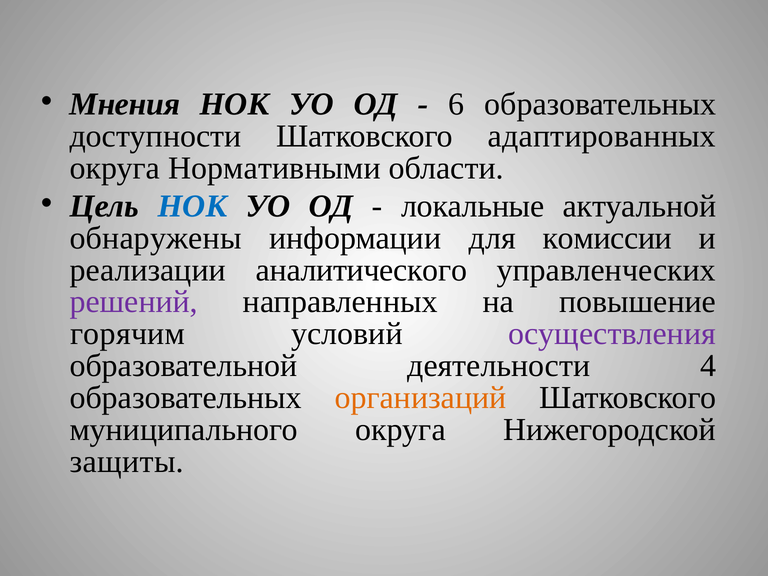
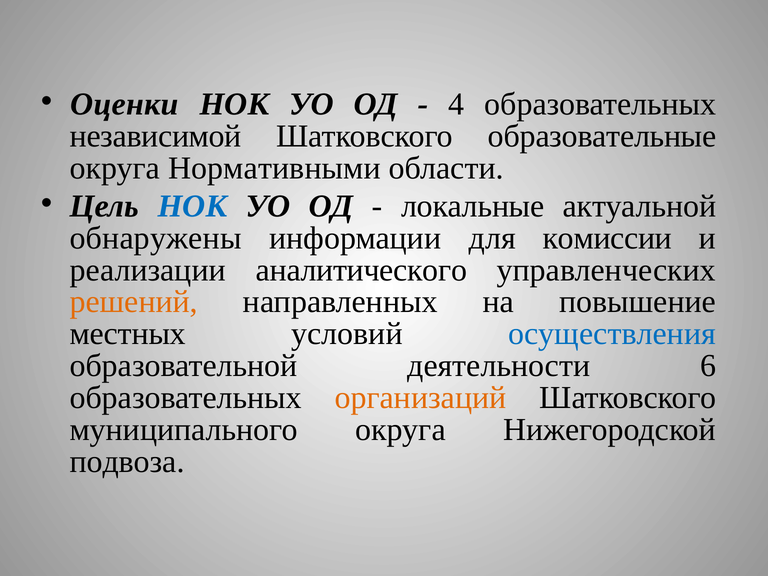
Мнения: Мнения -> Оценки (125, 104)
6: 6 -> 4 (456, 104)
доступности: доступности -> независимой (156, 136)
адаптированных: адаптированных -> образовательные (602, 136)
решений colour: purple -> orange (134, 302)
горячим: горячим -> местных (128, 334)
осуществления colour: purple -> blue (612, 334)
4: 4 -> 6 (708, 366)
защиты: защиты -> подвоза (127, 462)
